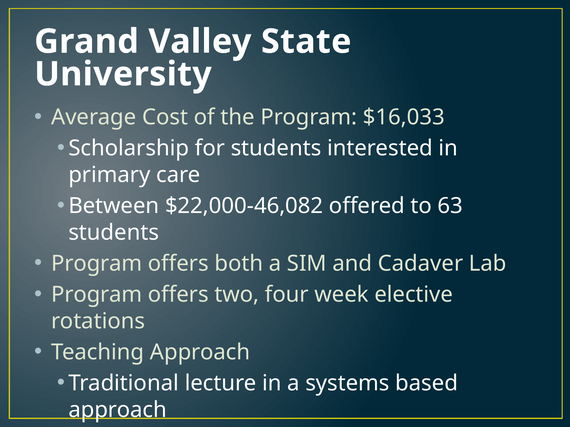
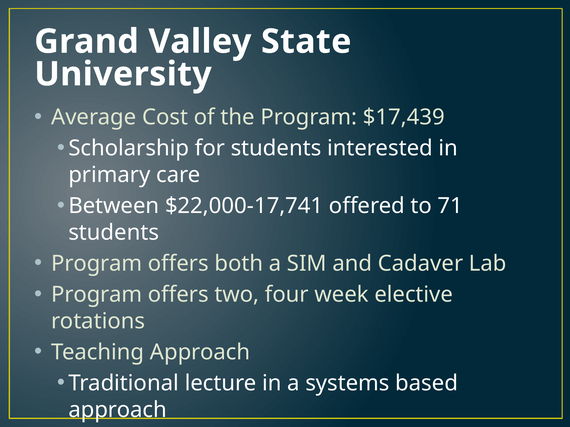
$16,033: $16,033 -> $17,439 (404, 117)
$22,000-46,082: $22,000-46,082 -> $22,000-17,741 (244, 206)
63: 63 -> 71 (450, 206)
